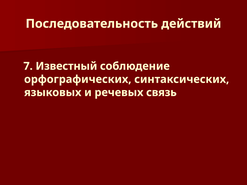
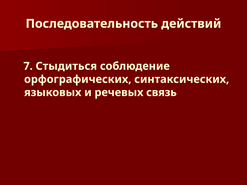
Известный: Известный -> Стыдиться (66, 66)
